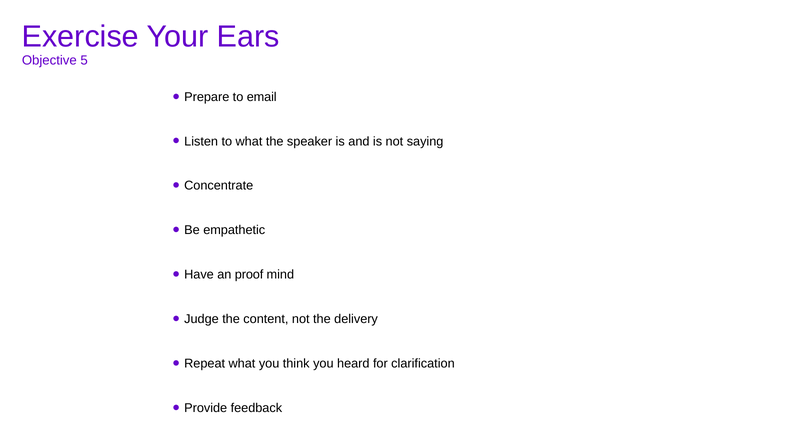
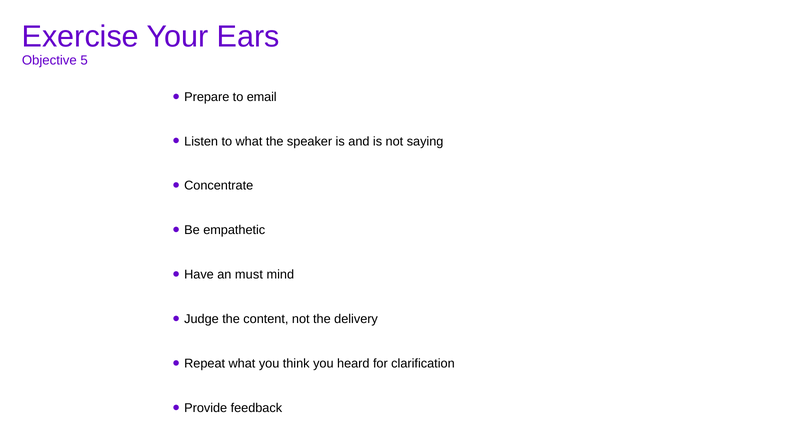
proof: proof -> must (249, 275)
